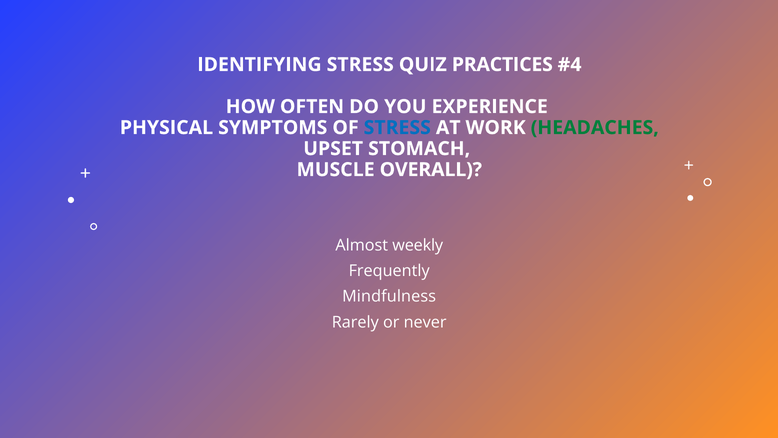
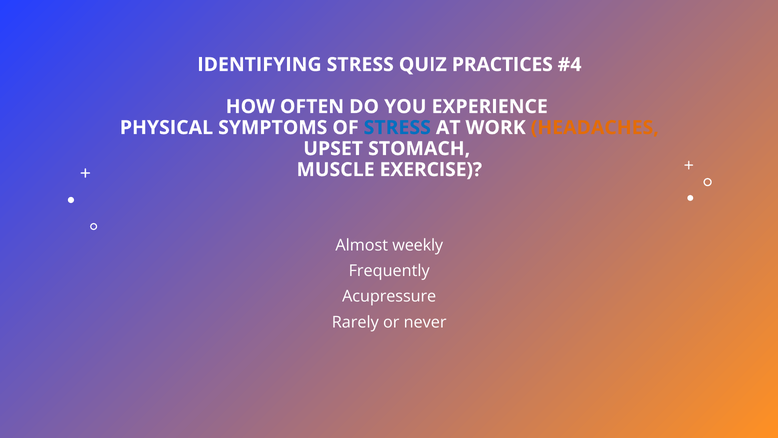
HEADACHES colour: green -> orange (595, 128)
OVERALL: OVERALL -> EXERCISE (431, 170)
Mindfulness: Mindfulness -> Acupressure (389, 296)
